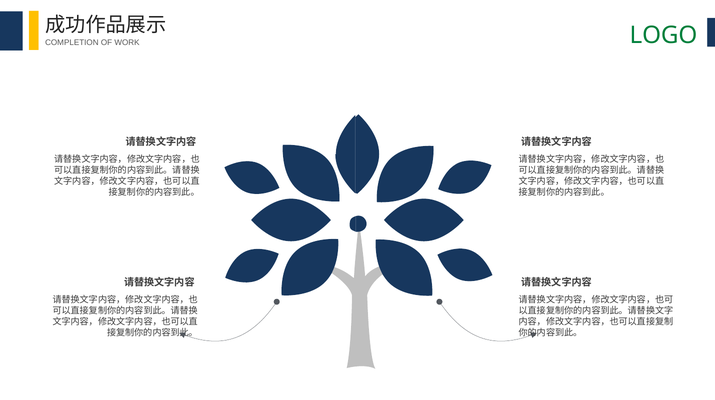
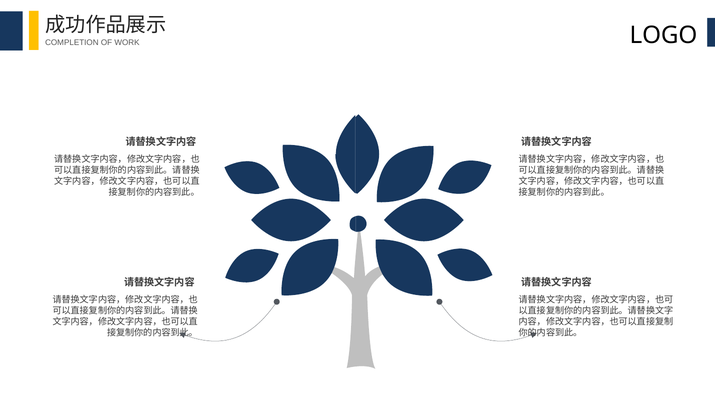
LOGO colour: green -> black (663, 35)
